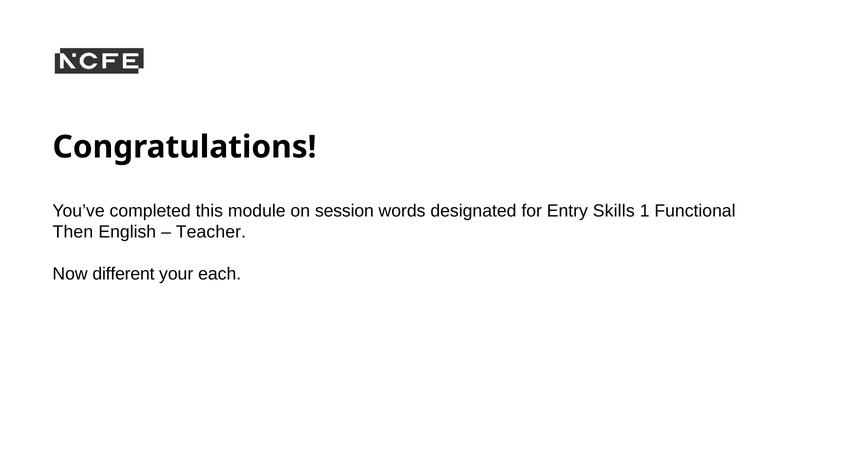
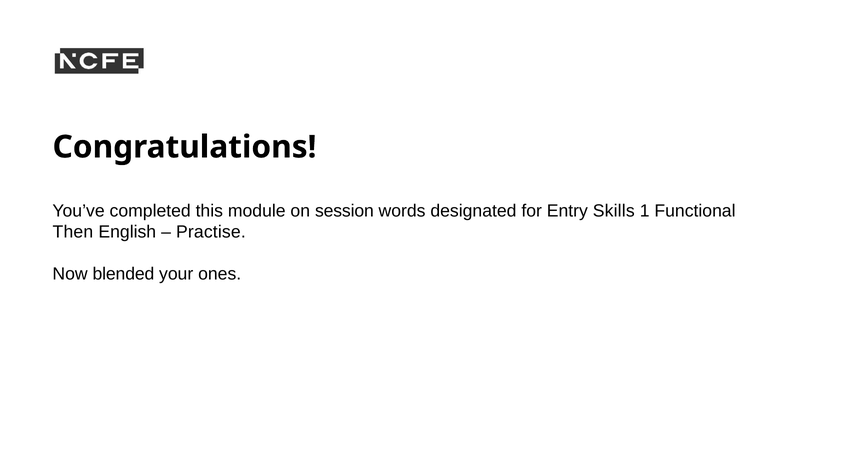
Teacher: Teacher -> Practise (211, 232)
different: different -> blended (123, 274)
each: each -> ones (220, 274)
